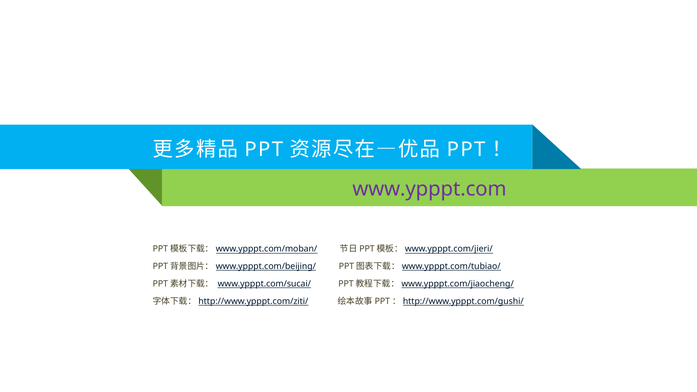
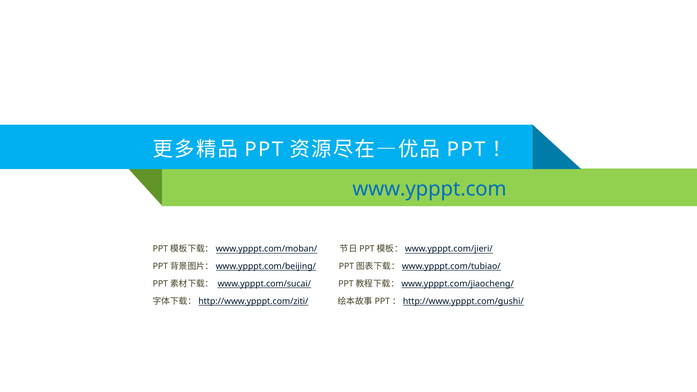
www.ypppt.com colour: purple -> blue (429, 189)
